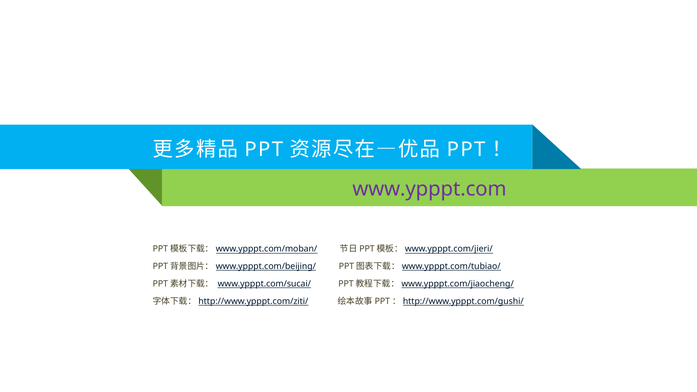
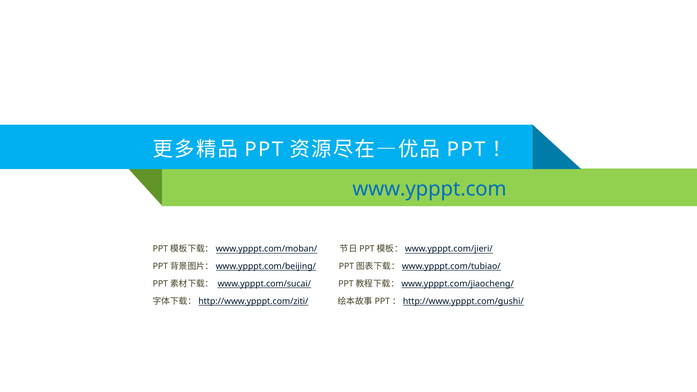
www.ypppt.com colour: purple -> blue (429, 189)
